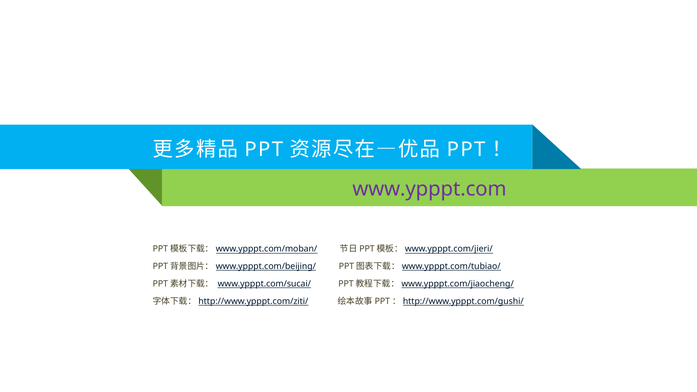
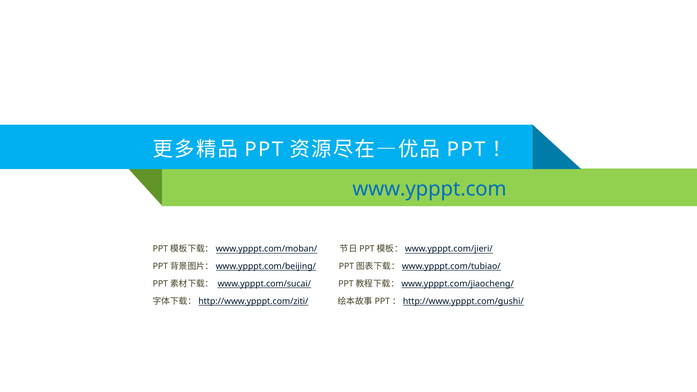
www.ypppt.com colour: purple -> blue (429, 189)
